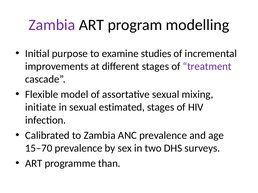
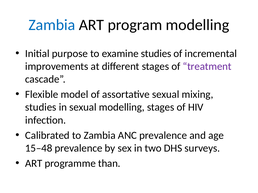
Zambia colour: purple -> blue (52, 25)
initiate: initiate -> studies (41, 108)
sexual estimated: estimated -> modelling (122, 108)
15–70: 15–70 -> 15–48 (39, 149)
